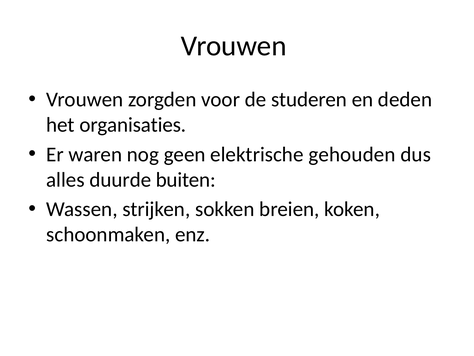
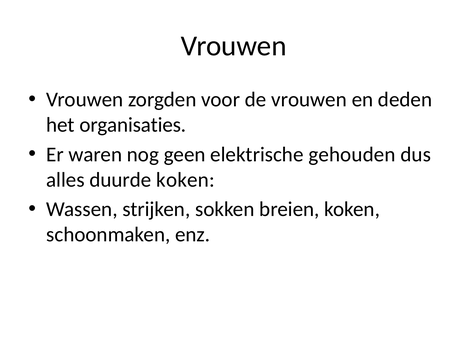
de studeren: studeren -> vrouwen (309, 99)
duurde buiten: buiten -> koken (186, 180)
